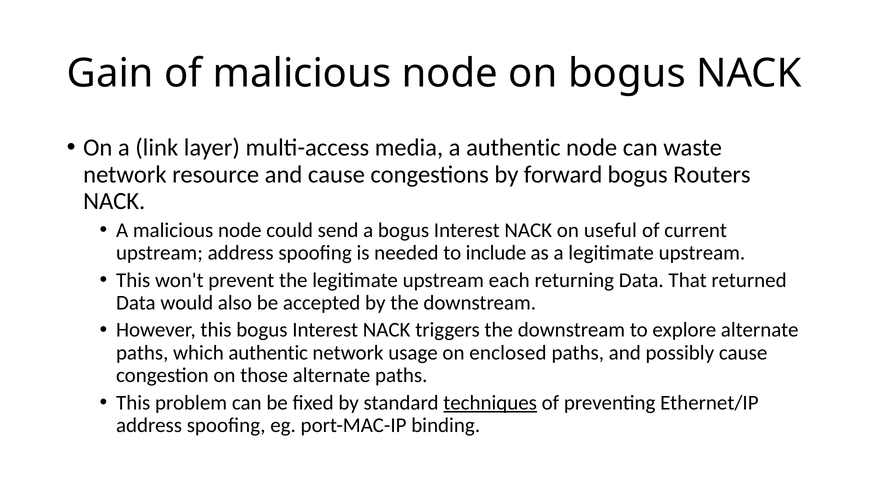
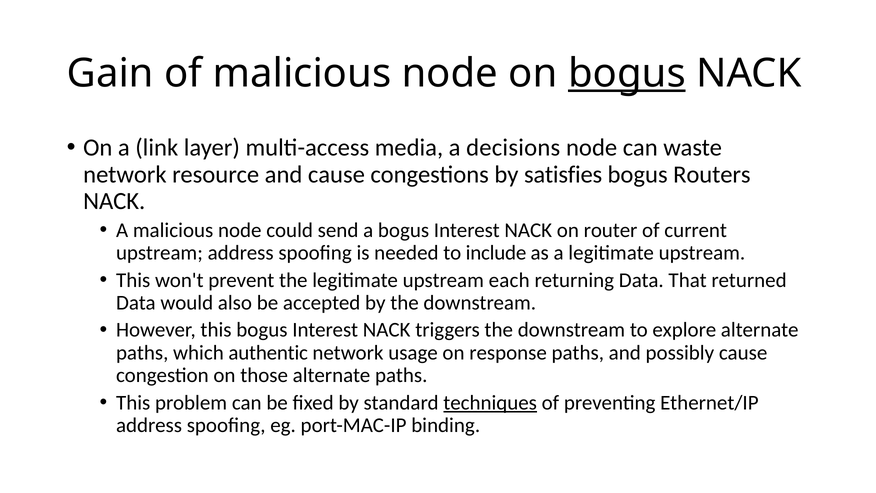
bogus underline: none -> present (627, 74)
a authentic: authentic -> decisions (513, 148)
forward: forward -> satisfies (563, 174)
useful: useful -> router (611, 230)
enclosed: enclosed -> response (508, 353)
